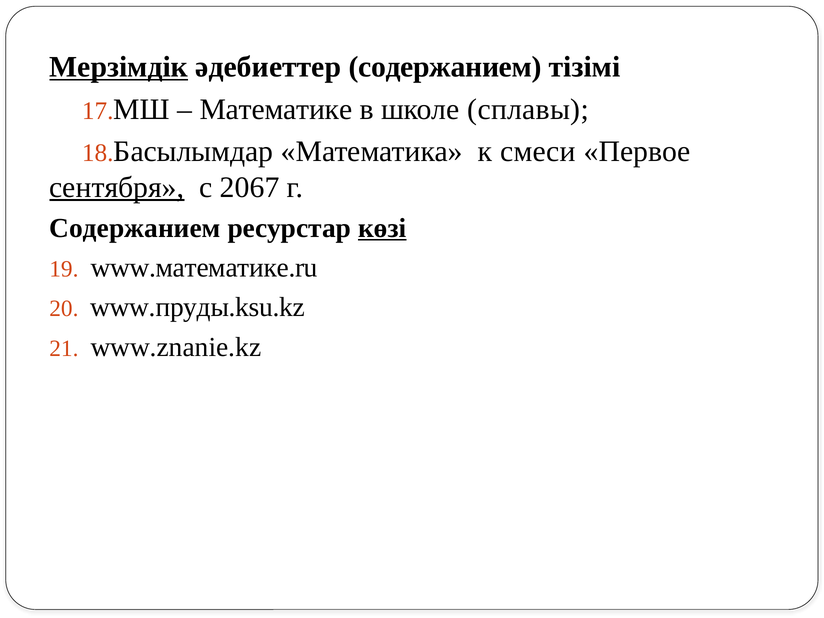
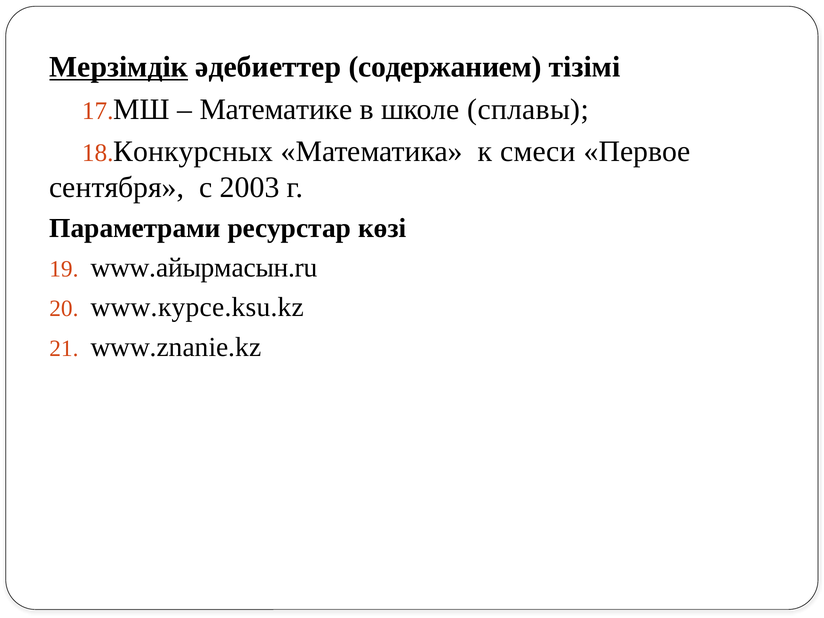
Басылымдар: Басылымдар -> Конкурсных (193, 152)
сентября underline: present -> none (117, 187)
2067: 2067 -> 2003 (250, 187)
Содержанием: Содержанием -> Параметрами (135, 228)
көзі underline: present -> none (382, 228)
www.математике.ru: www.математике.ru -> www.айырмасын.ru (204, 268)
www.пруды.ksu.kz: www.пруды.ksu.kz -> www.курсе.ksu.kz (197, 307)
